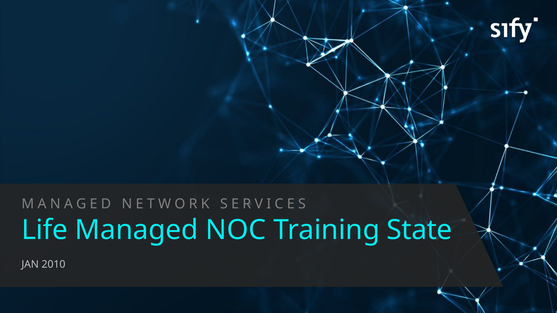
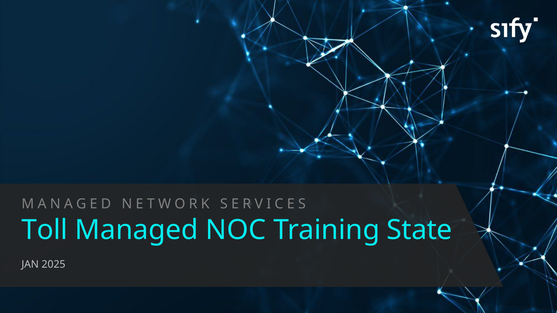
Life: Life -> Toll (45, 230)
2010: 2010 -> 2025 (54, 265)
